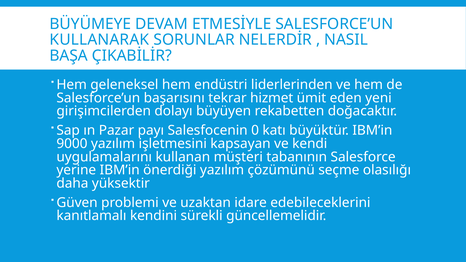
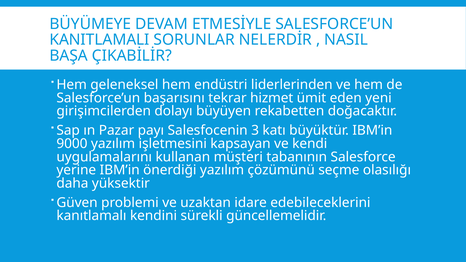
KULLANARAK: KULLANARAK -> KANITLAMALI (100, 40)
0: 0 -> 3 (255, 130)
